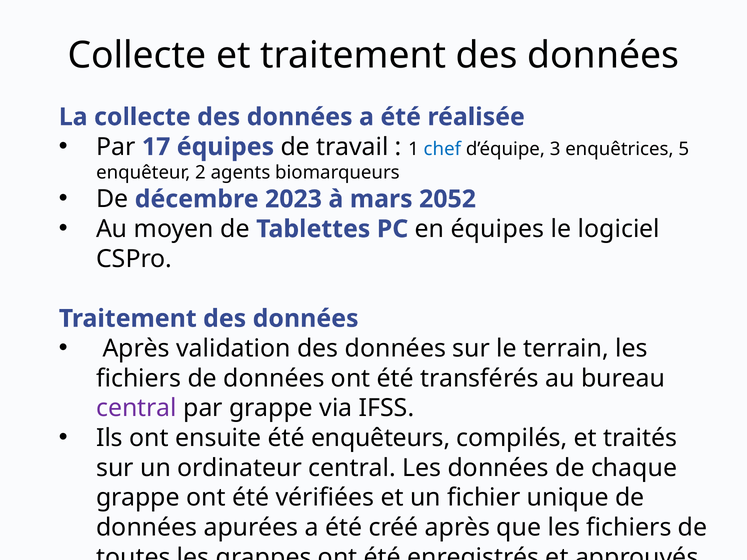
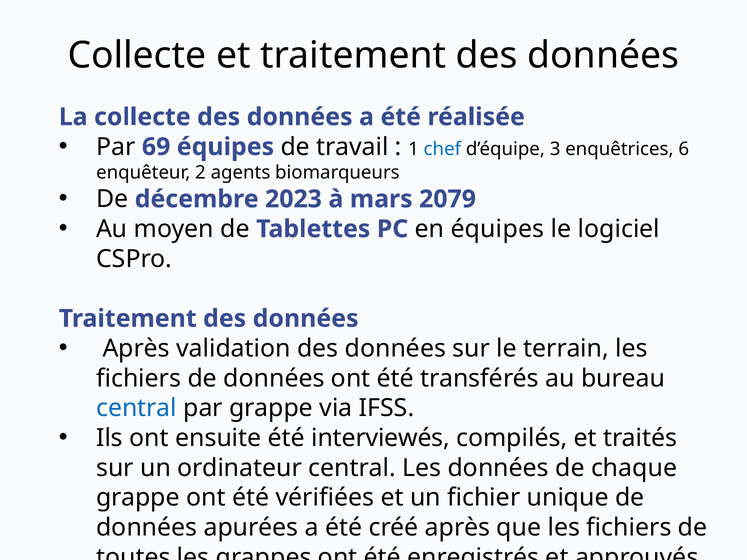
17: 17 -> 69 (156, 147)
5: 5 -> 6 (684, 149)
2052: 2052 -> 2079 (448, 199)
central colour: purple -> blue (136, 408)
enquêteurs: enquêteurs -> interviewés (381, 438)
